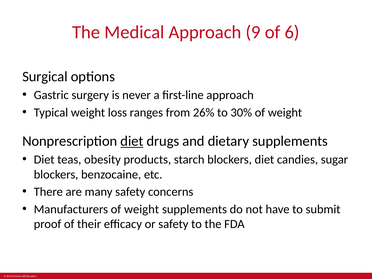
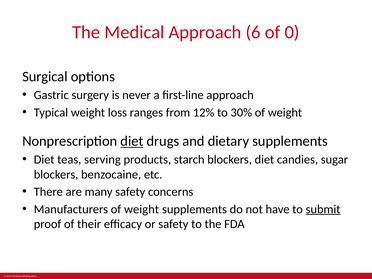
9: 9 -> 6 (253, 32)
6: 6 -> 0 (292, 32)
26%: 26% -> 12% (204, 112)
obesity: obesity -> serving (102, 160)
submit underline: none -> present (323, 209)
